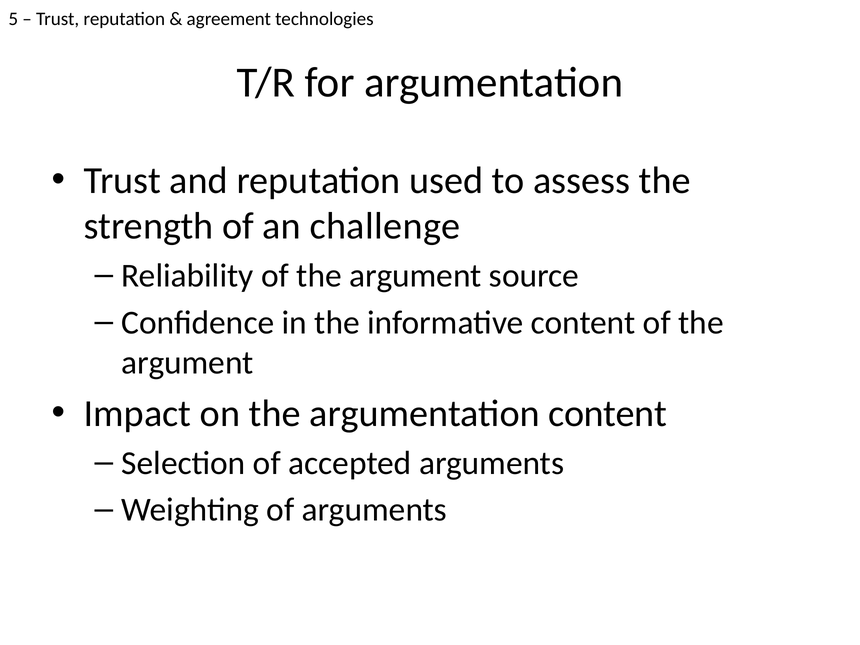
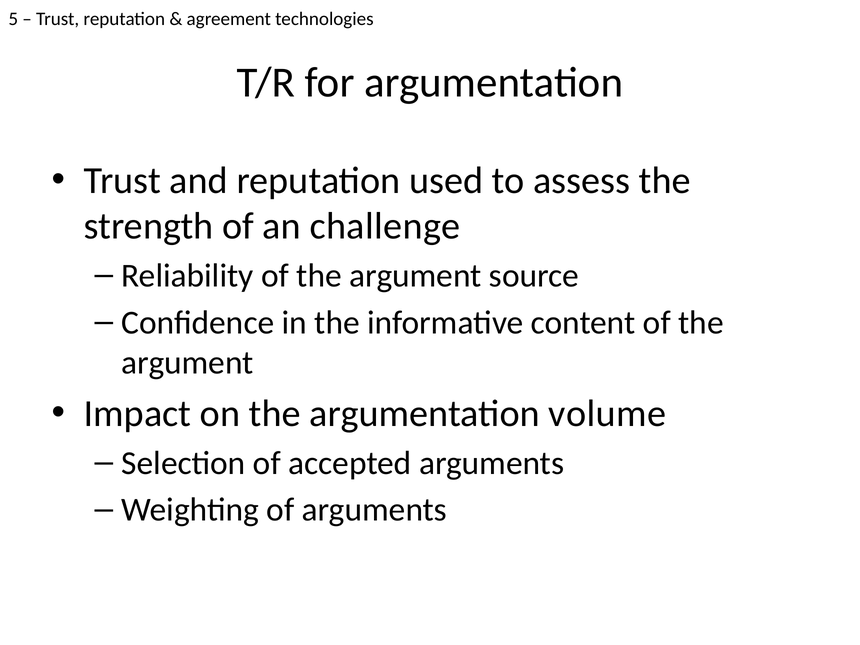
argumentation content: content -> volume (607, 414)
